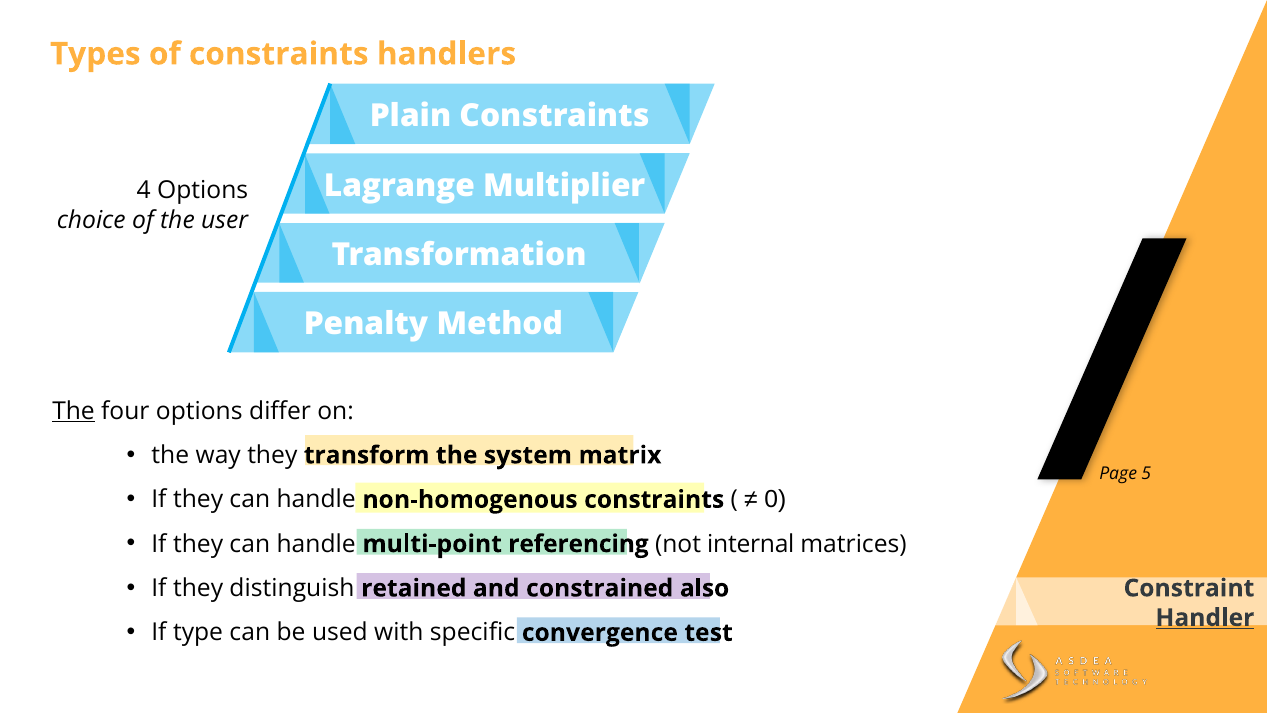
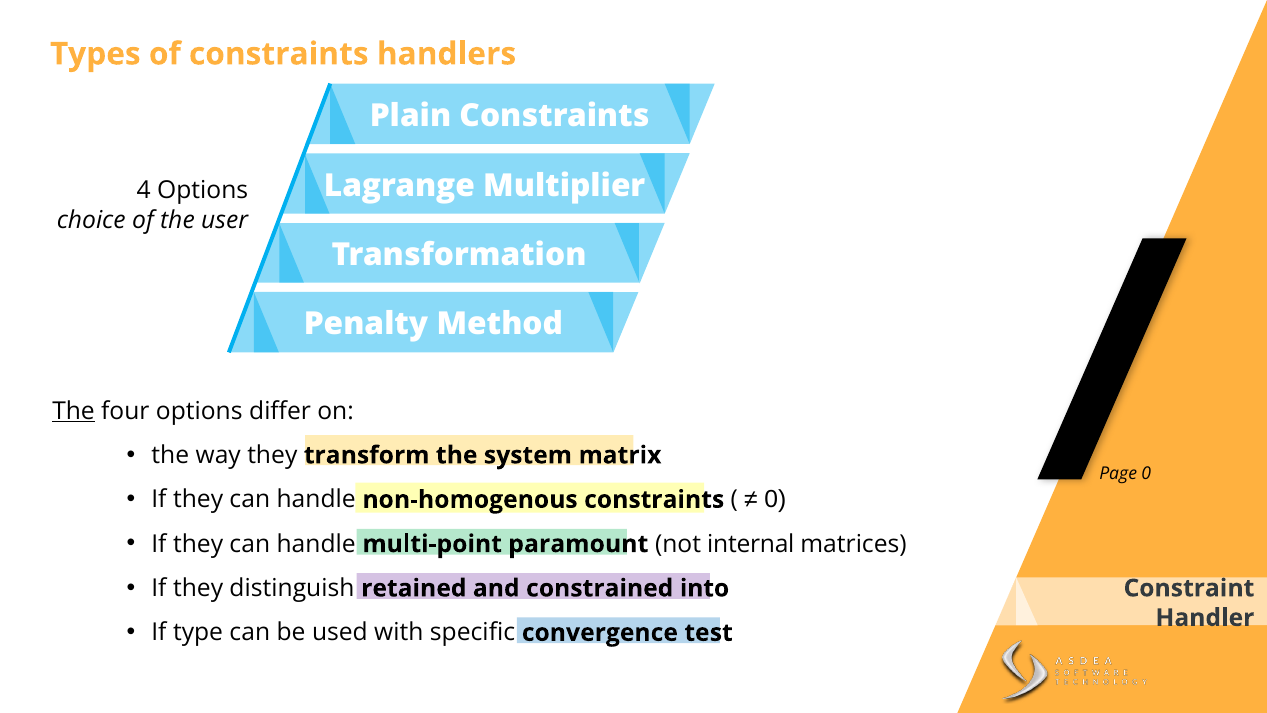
Page 5: 5 -> 0 (1146, 473)
referencing: referencing -> paramount (578, 544)
also: also -> into (705, 588)
Handler underline: present -> none (1205, 618)
